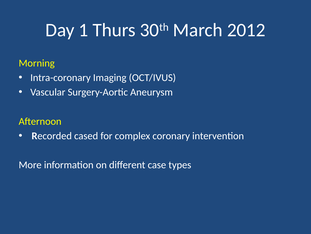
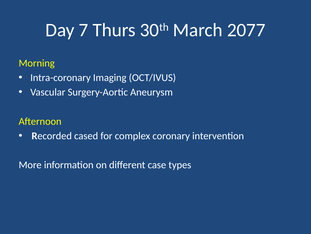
1: 1 -> 7 (83, 30)
2012: 2012 -> 2077 (246, 30)
